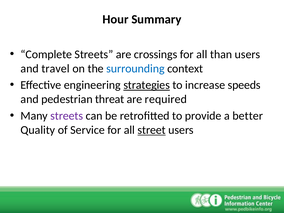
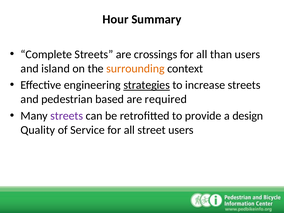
travel: travel -> island (56, 69)
surrounding colour: blue -> orange (135, 69)
increase speeds: speeds -> streets (244, 85)
threat: threat -> based (110, 99)
better: better -> design (248, 116)
street underline: present -> none (152, 130)
